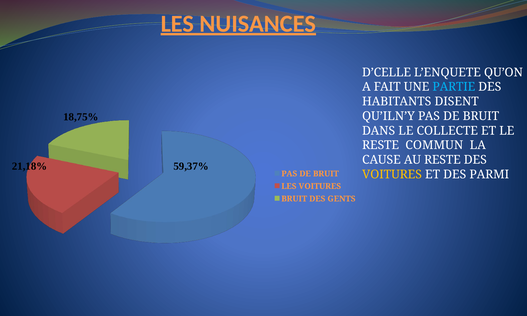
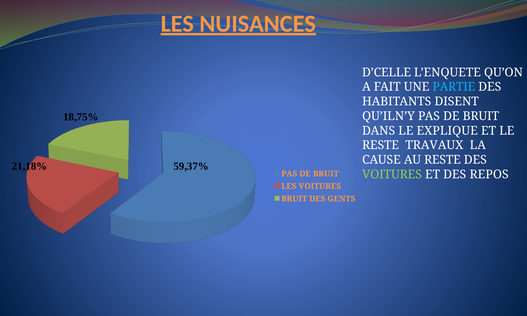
COLLECTE: COLLECTE -> EXPLIQUE (447, 131)
COMMUN: COMMUN -> TRAVAUX (434, 145)
VOITURES colour: yellow -> light green (392, 175)
PARMI: PARMI -> REPOS (489, 175)
